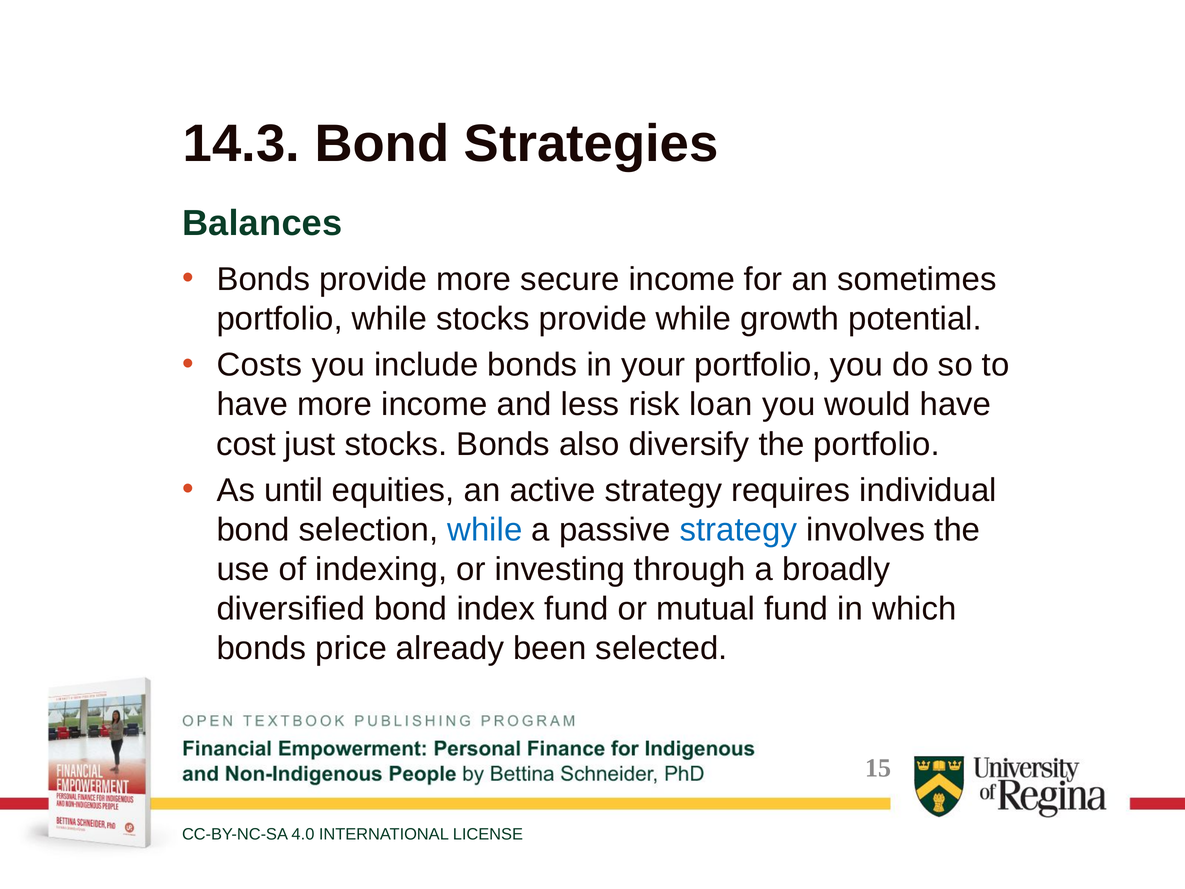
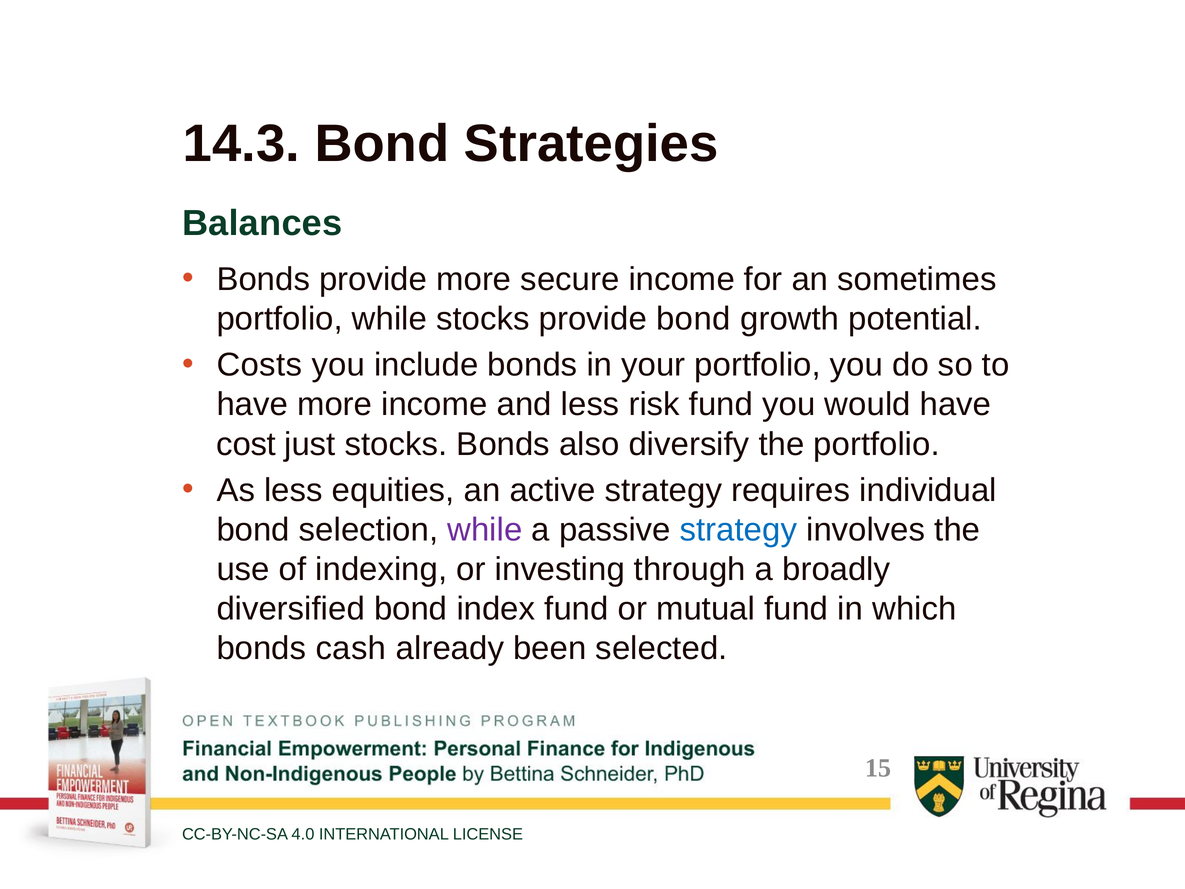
provide while: while -> bond (693, 319)
risk loan: loan -> fund (721, 404)
As until: until -> less (293, 490)
while colour: blue -> purple (485, 530)
price: price -> cash (351, 648)
